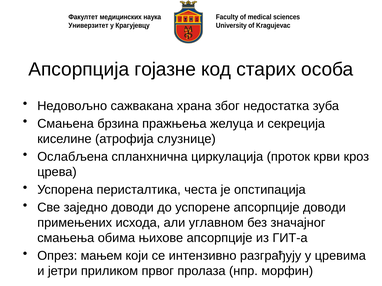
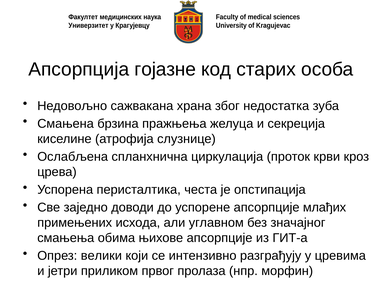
апсорпције доводи: доводи -> млађих (324, 208)
мањем: мањем -> велики (101, 256)
